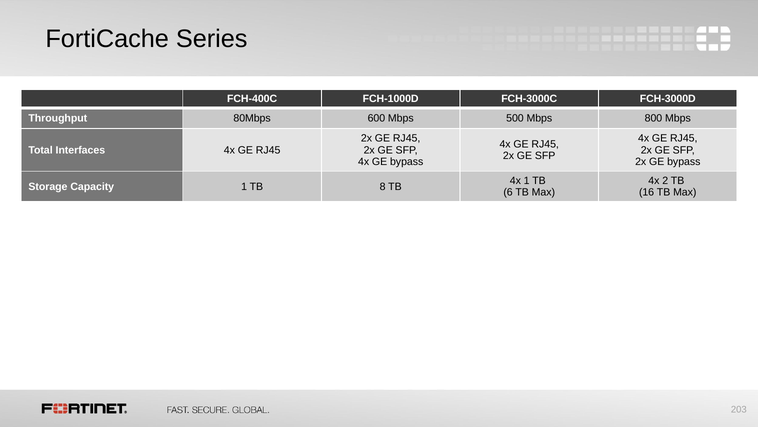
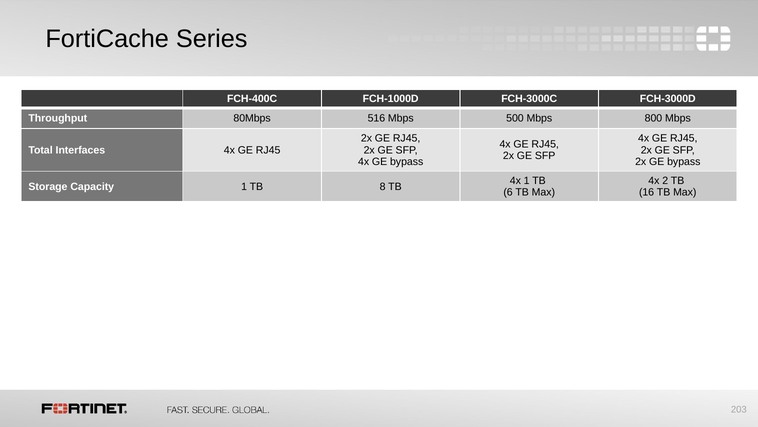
600: 600 -> 516 (376, 118)
